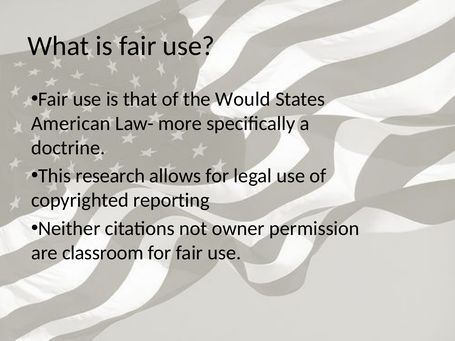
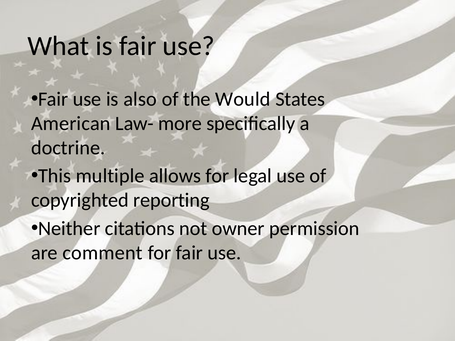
that: that -> also (140, 99)
research: research -> multiple (110, 176)
classroom: classroom -> comment (103, 253)
